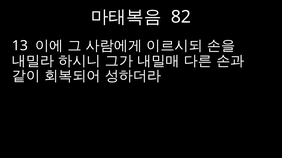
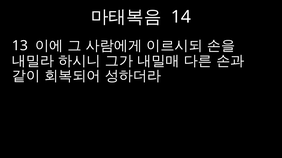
82: 82 -> 14 (181, 17)
